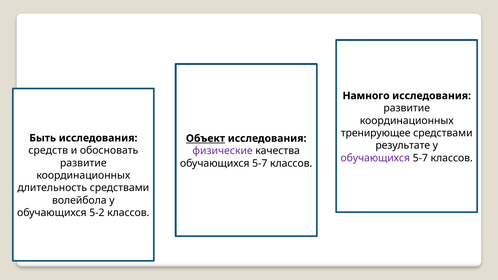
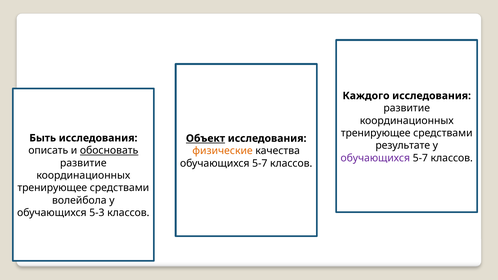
Намного: Намного -> Каждого (366, 96)
средств: средств -> описать (48, 151)
обосновать underline: none -> present (109, 151)
физические colour: purple -> orange (223, 151)
длительность: длительность -> тренирующее (52, 188)
5-2: 5-2 -> 5-3 (97, 213)
